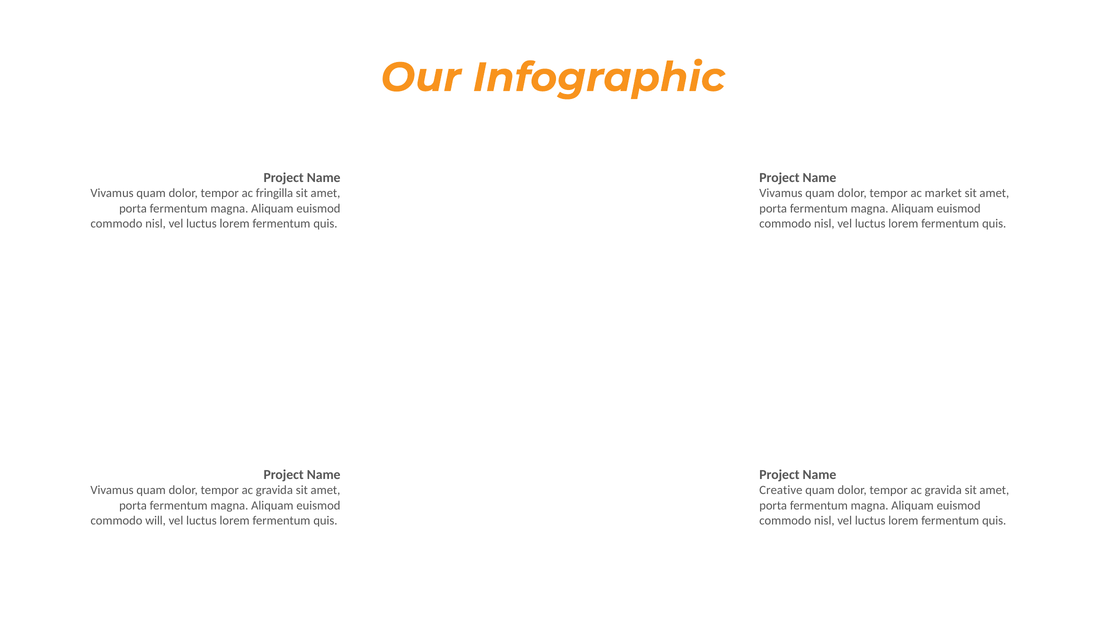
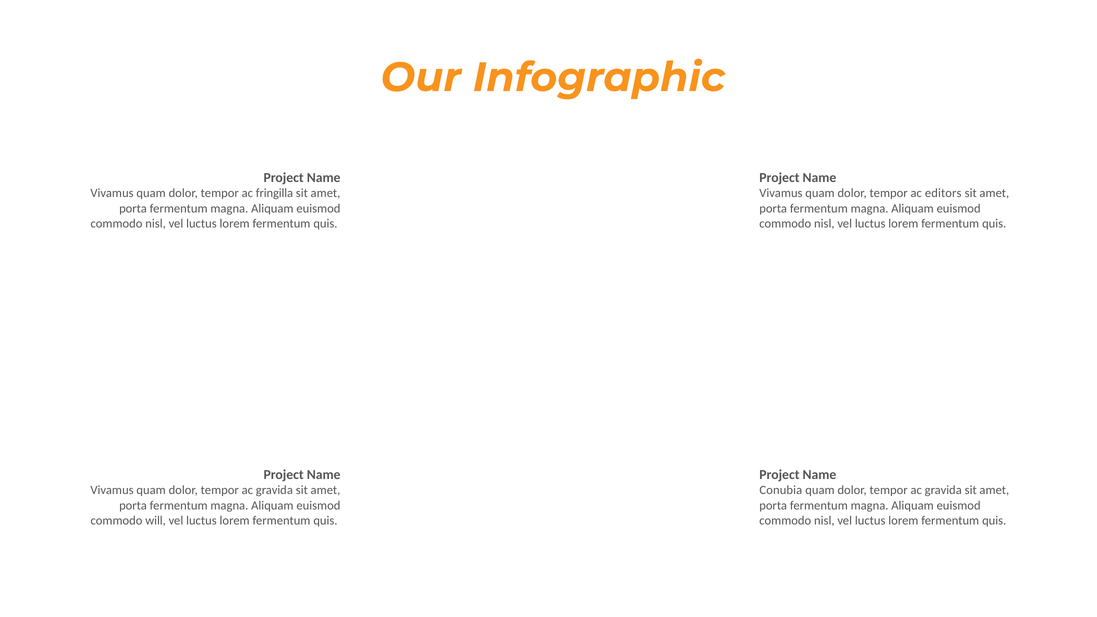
market: market -> editors (943, 193)
Creative: Creative -> Conubia (781, 490)
